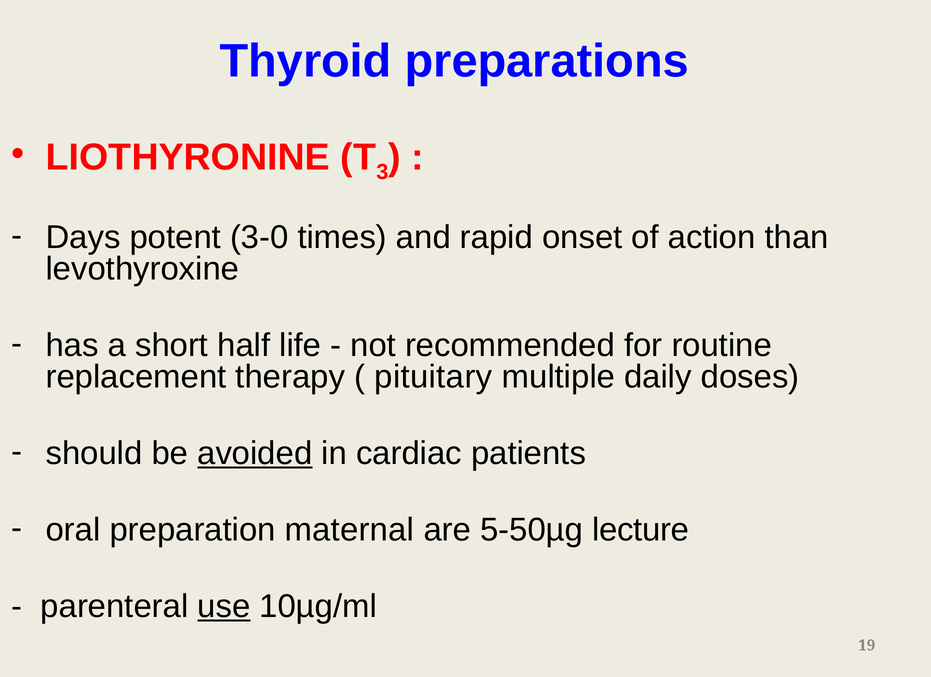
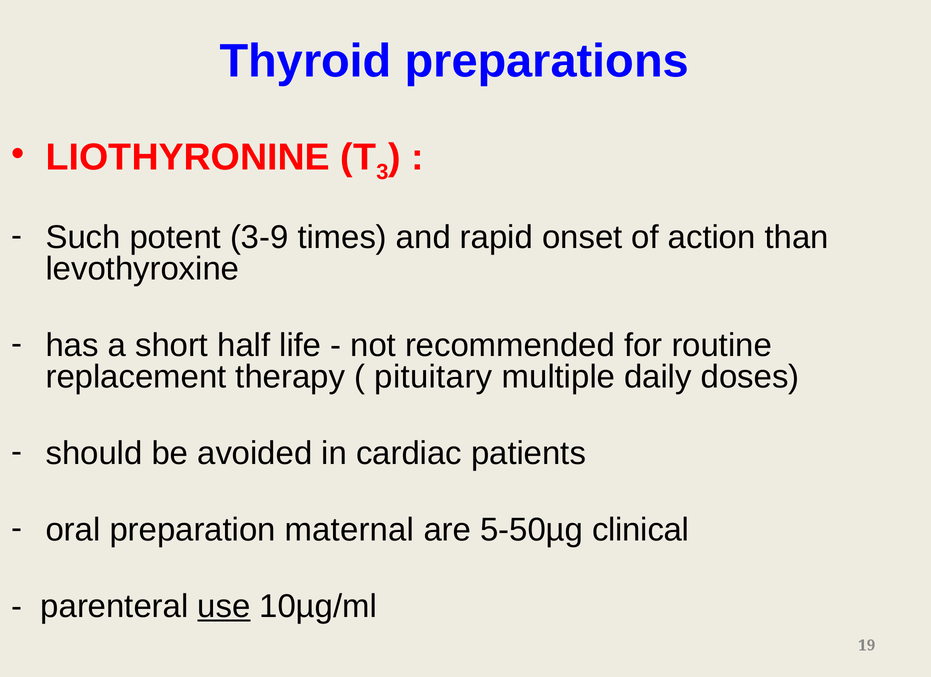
Days: Days -> Such (83, 237)
3-0: 3-0 -> 3-9 (259, 237)
avoided underline: present -> none (255, 454)
lecture: lecture -> clinical (641, 530)
